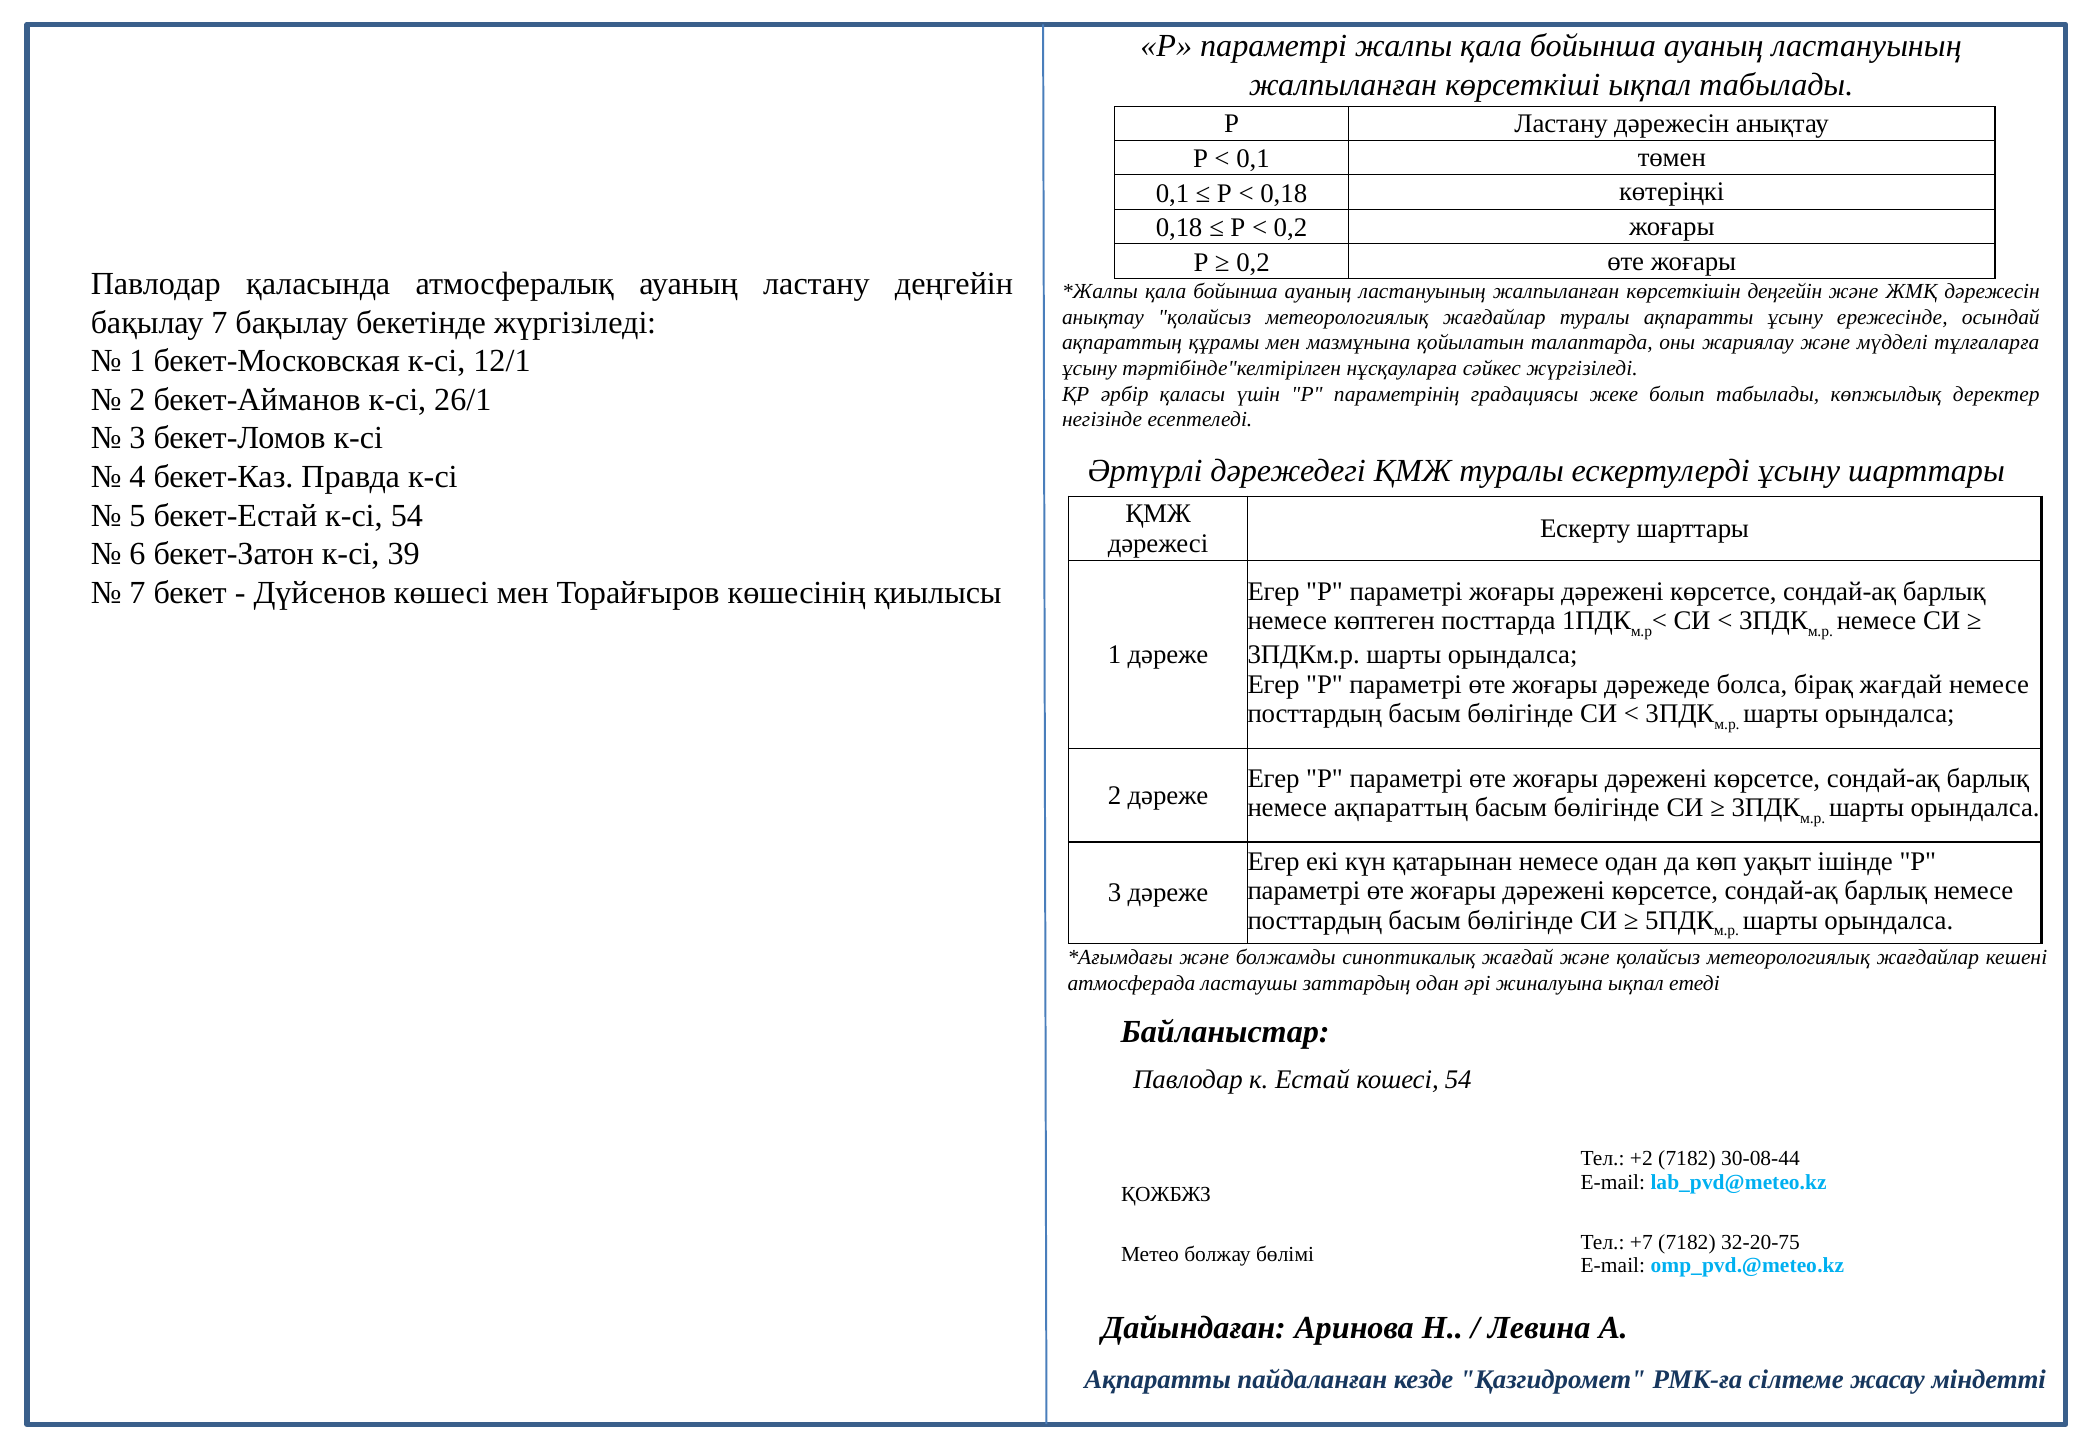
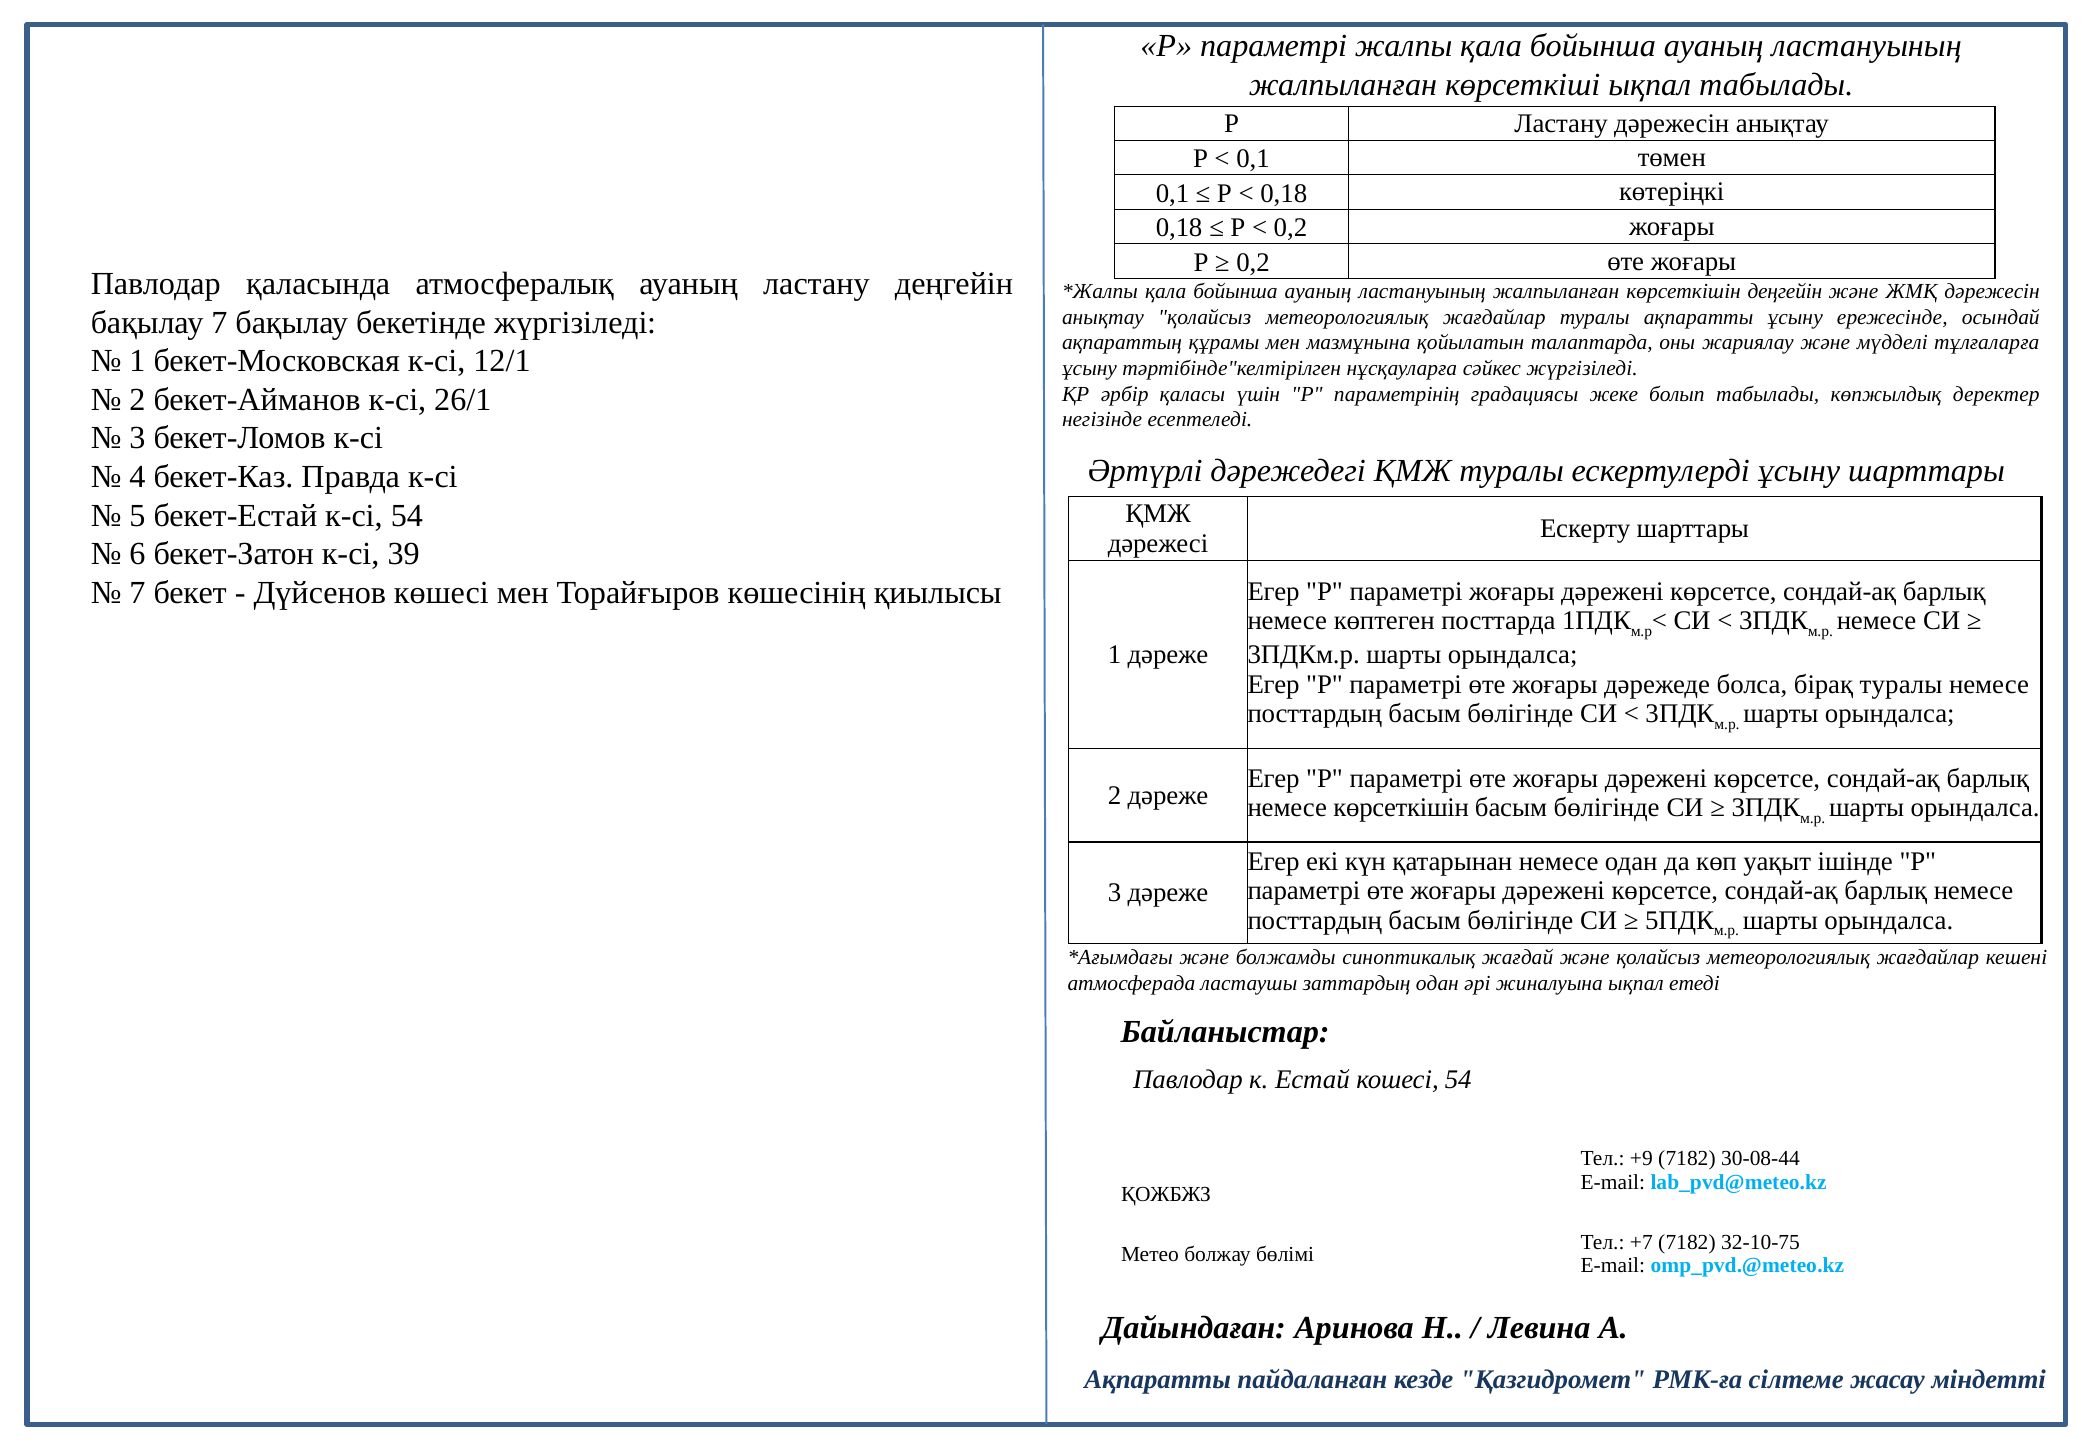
бірақ жағдай: жағдай -> туралы (1901, 684)
немесе ақпараттың: ақпараттың -> көрсеткішін (1401, 808)
+2: +2 -> +9 (1641, 1158)
32-20-75: 32-20-75 -> 32-10-75 (1761, 1242)
